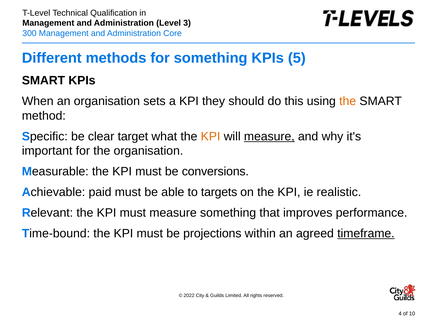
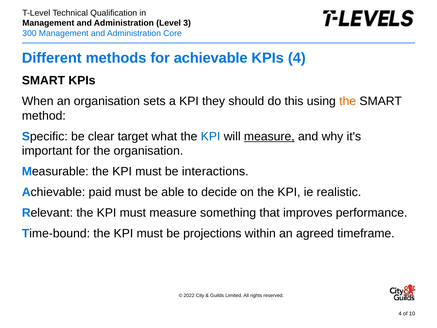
for something: something -> achievable (211, 58)
KPIs 5: 5 -> 4 (297, 58)
KPI colour: orange -> blue (211, 136)
conversions: conversions -> interactions (215, 171)
targets: targets -> decide (219, 192)
timeframe underline: present -> none (366, 233)
